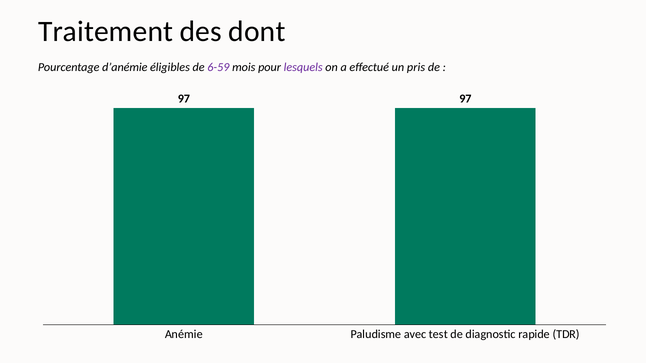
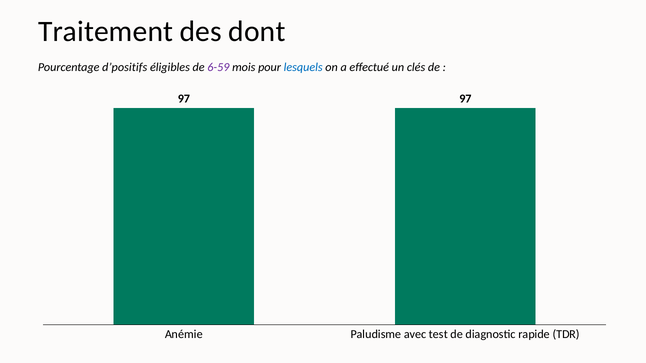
d’anémie: d’anémie -> d’positifs (125, 67)
lesquels colour: purple -> blue (303, 67)
pris: pris -> clés (416, 67)
